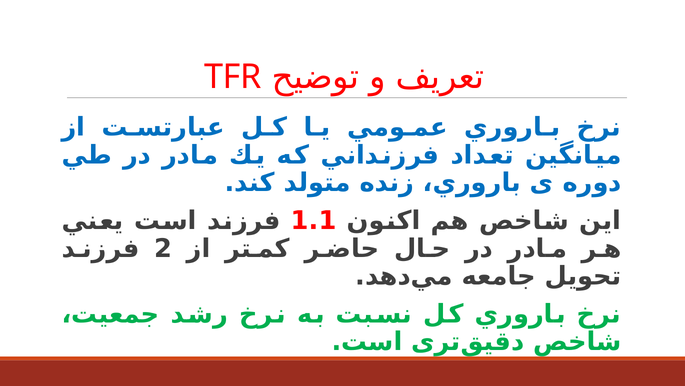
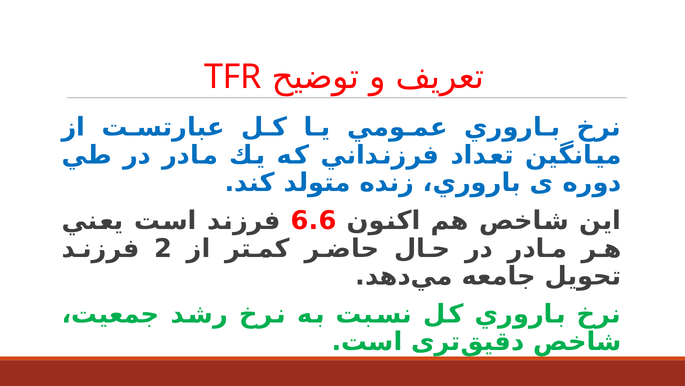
1.1: 1.1 -> 6.6 (314, 220)
